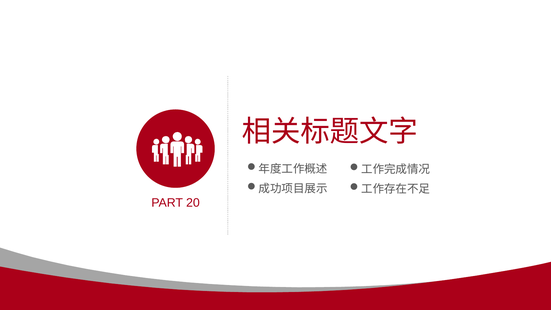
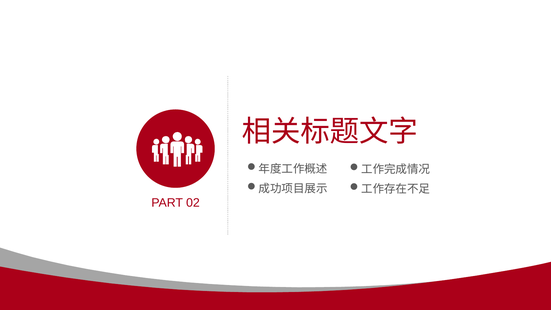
20: 20 -> 02 (193, 203)
